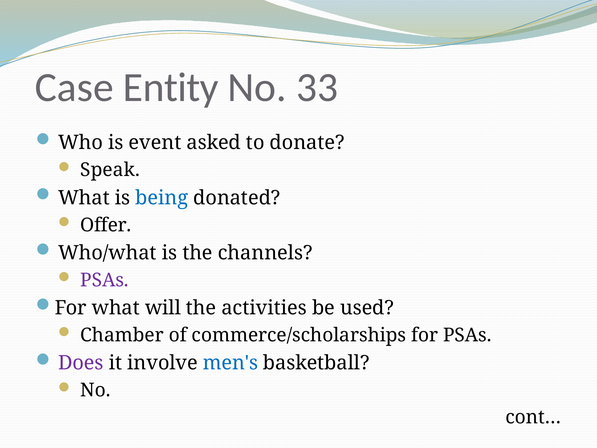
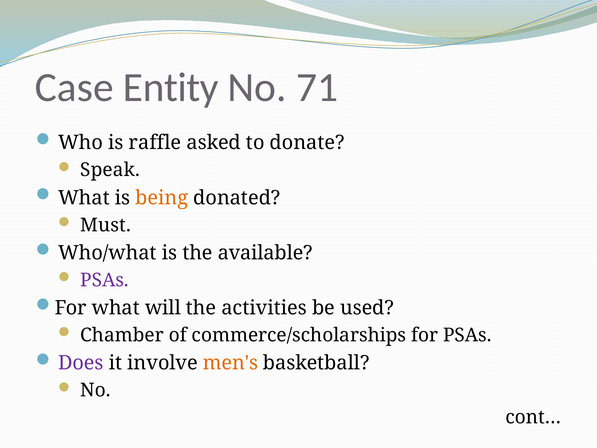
33: 33 -> 71 (317, 87)
event: event -> raffle (155, 143)
being colour: blue -> orange (162, 198)
Offer: Offer -> Must (106, 225)
channels: channels -> available (265, 253)
men's colour: blue -> orange (230, 363)
